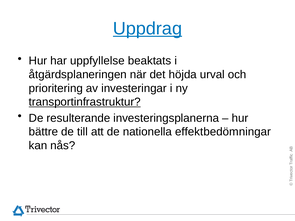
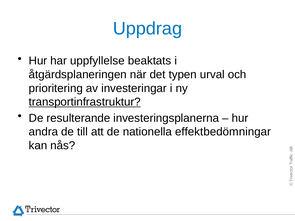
Uppdrag underline: present -> none (147, 29)
höjda: höjda -> typen (183, 75)
bättre: bättre -> andra (43, 132)
